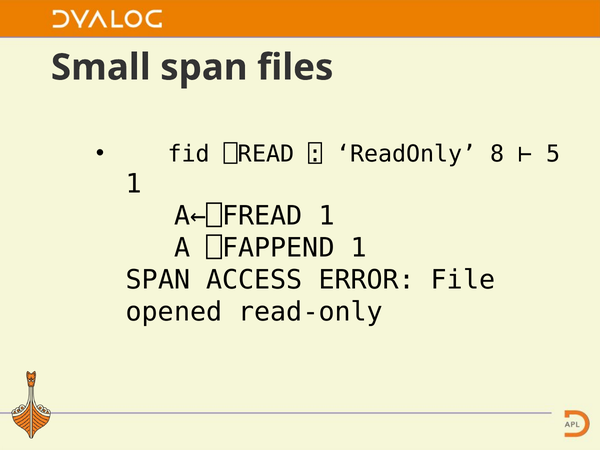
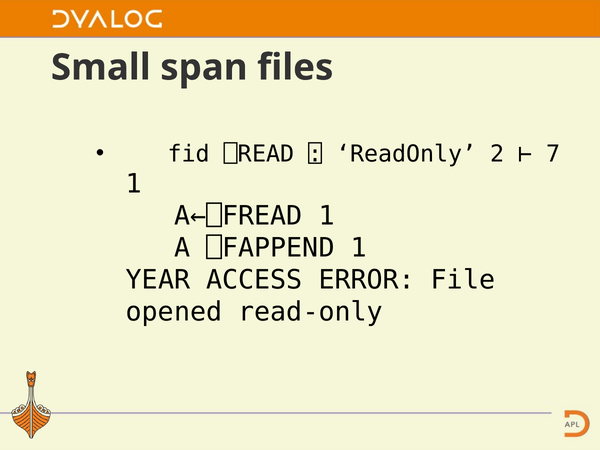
8: 8 -> 2 (497, 154)
5: 5 -> 7 (553, 154)
SPAN: SPAN -> YEAR (158, 280)
